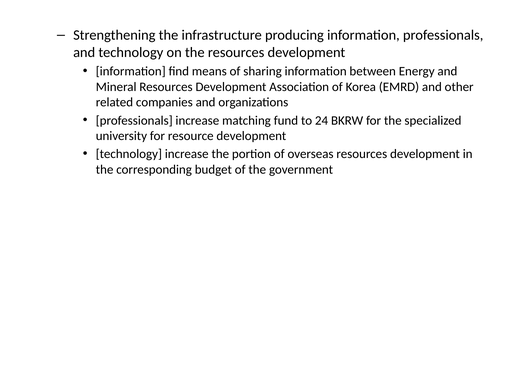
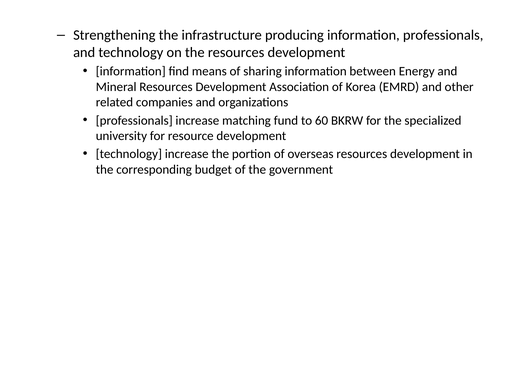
24: 24 -> 60 (322, 121)
